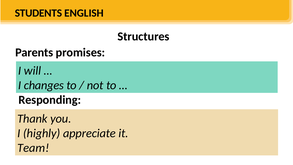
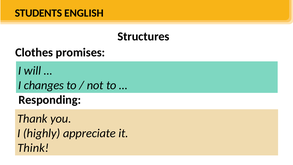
Parents: Parents -> Clothes (34, 52)
Team: Team -> Think (33, 148)
